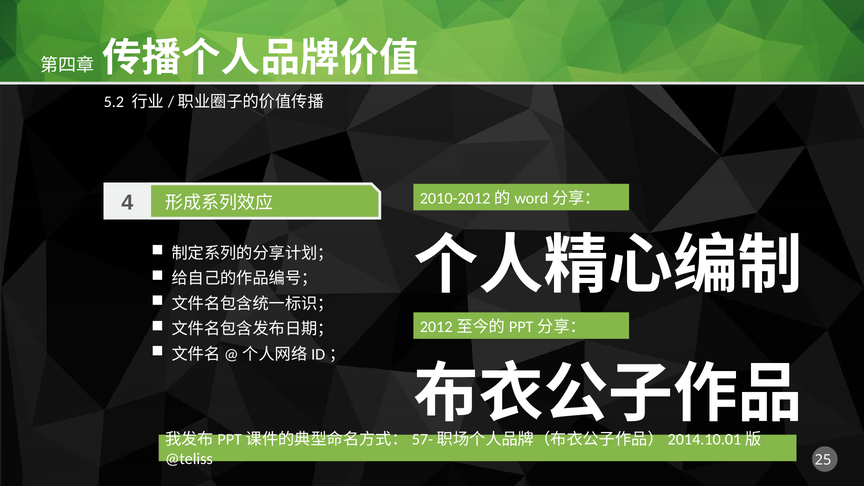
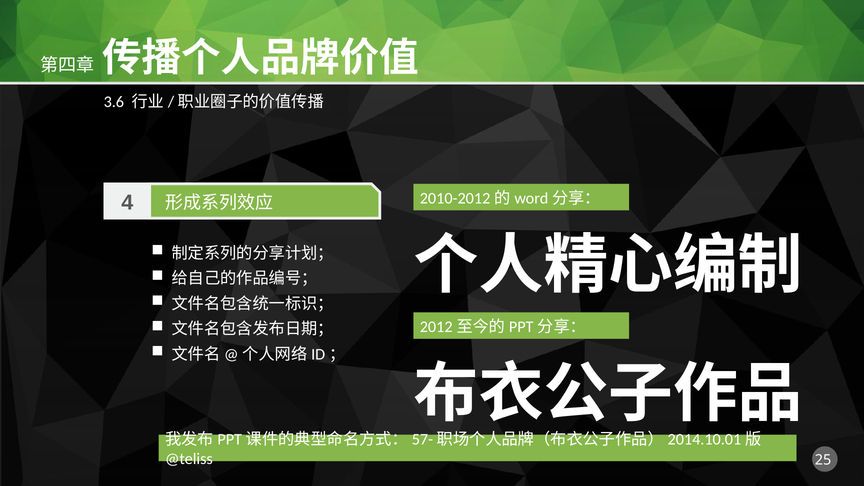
5.2: 5.2 -> 3.6 (114, 102)
